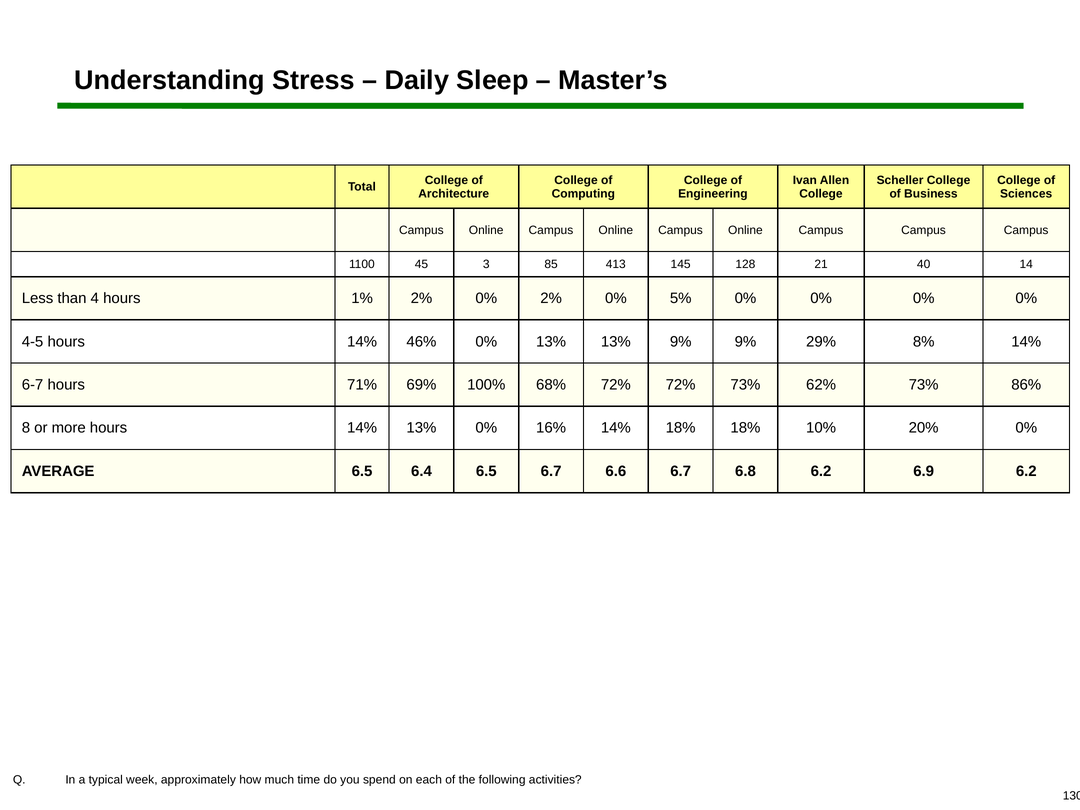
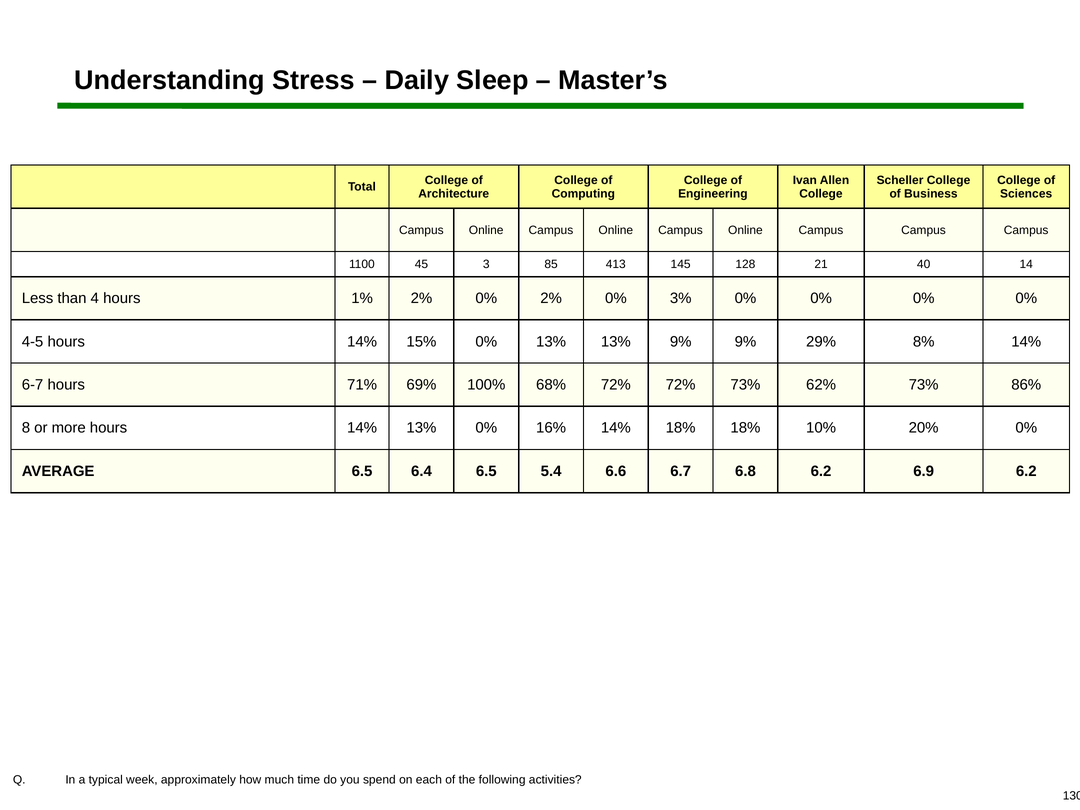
5%: 5% -> 3% (681, 298)
46%: 46% -> 15% (421, 342)
6.5 6.7: 6.7 -> 5.4 (551, 471)
